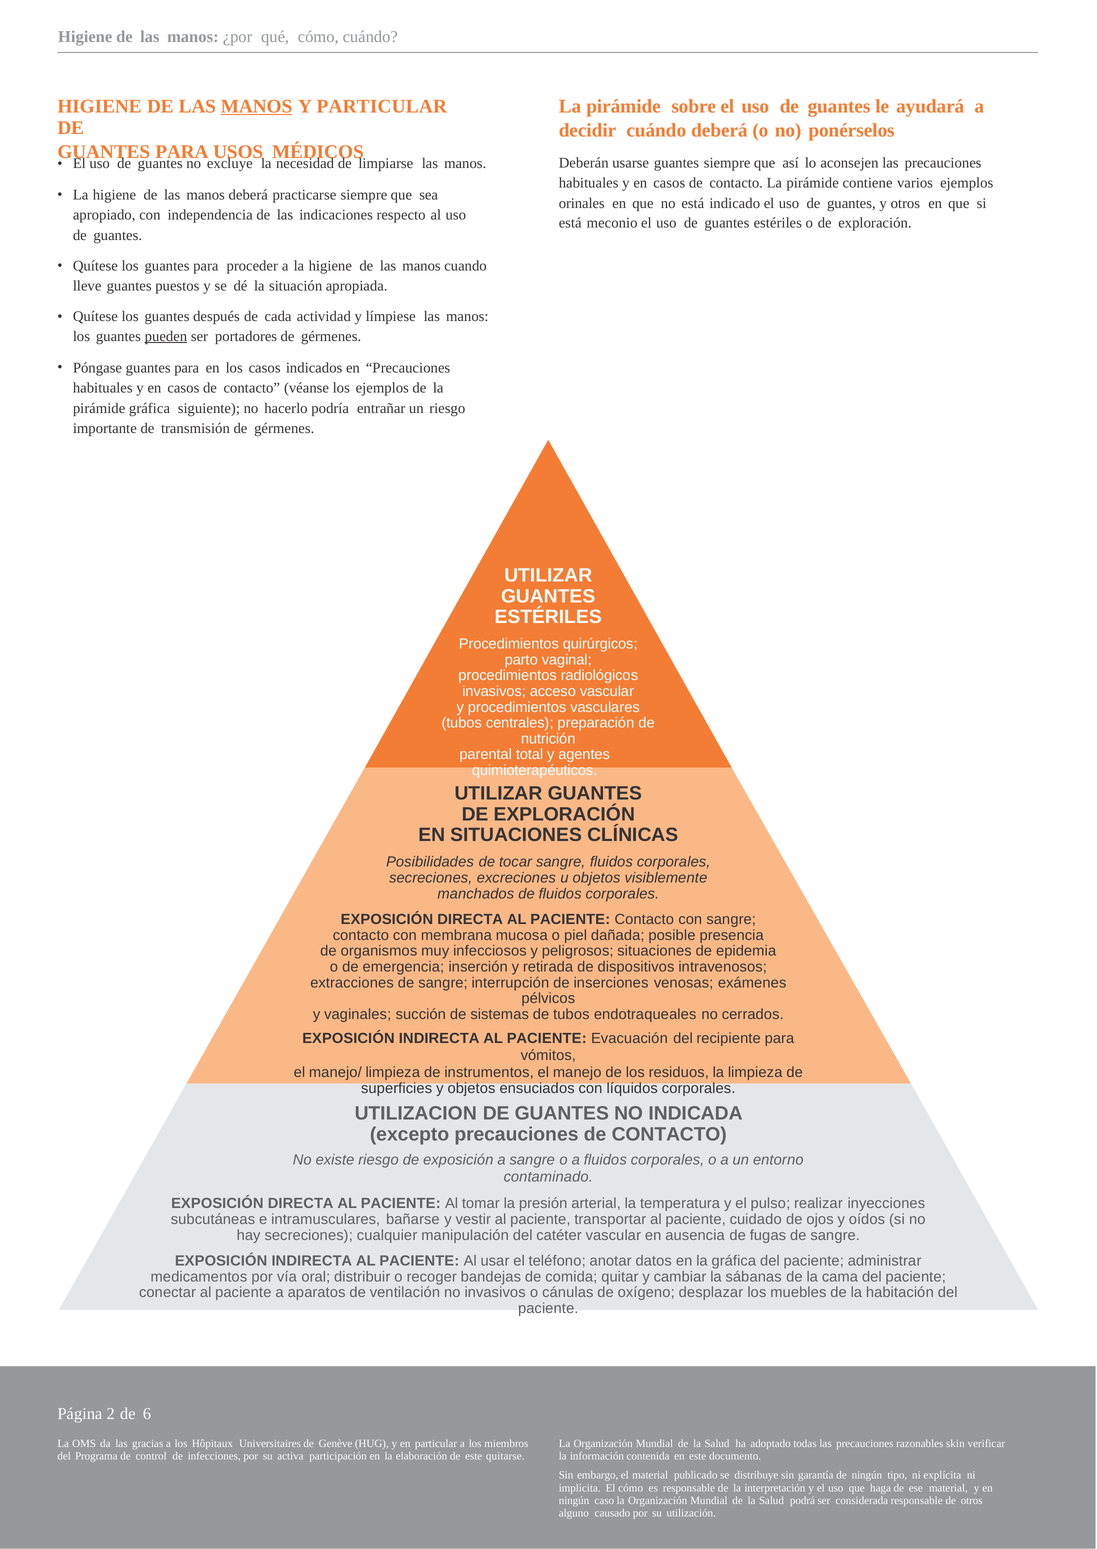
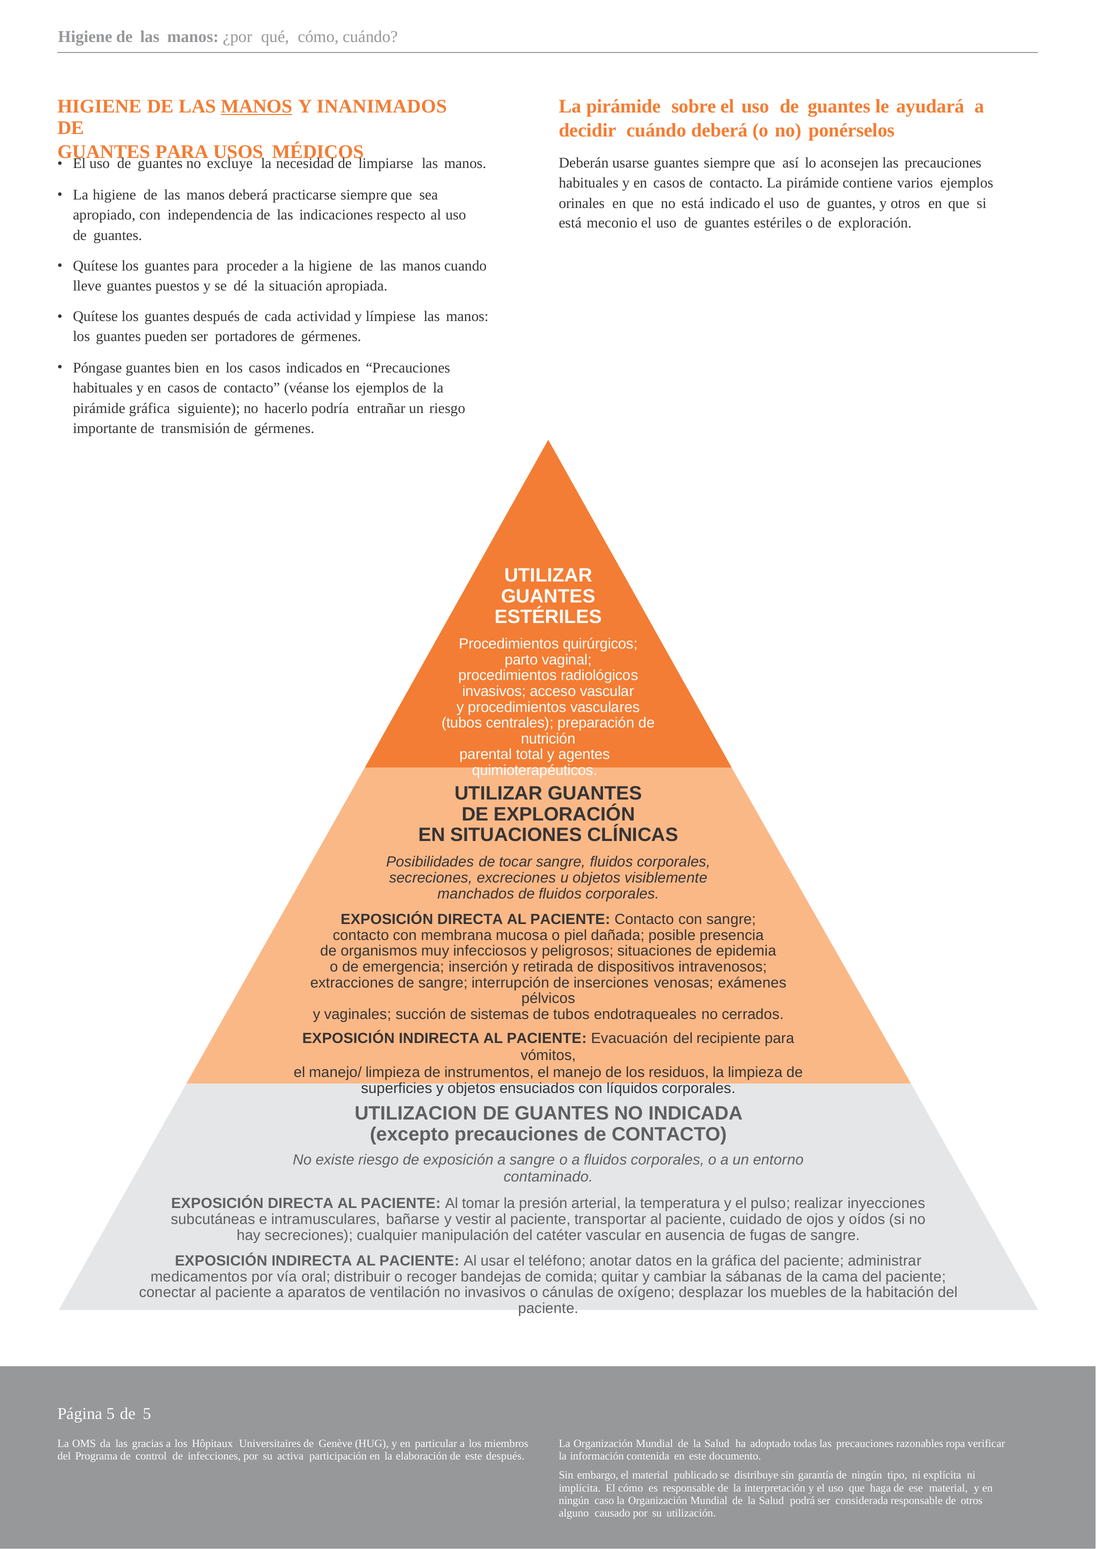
Y PARTICULAR: PARTICULAR -> INANIMADOS (382, 106)
pueden underline: present -> none (166, 336)
Póngase guantes para: para -> bien (187, 368)
Página 2: 2 -> 5 (111, 1414)
de 6: 6 -> 5 (147, 1414)
skin: skin -> ropa (955, 1444)
este quitarse: quitarse -> después (505, 1457)
